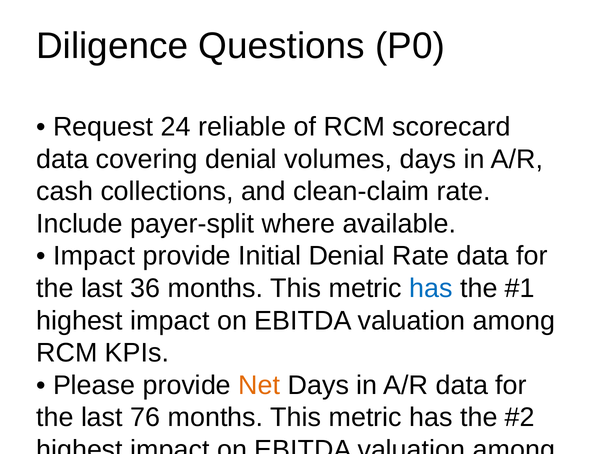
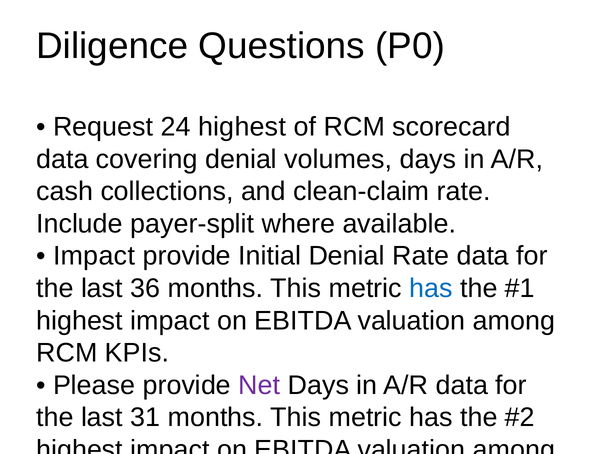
24 reliable: reliable -> highest (242, 127)
Net colour: orange -> purple (259, 385)
76: 76 -> 31 (145, 417)
